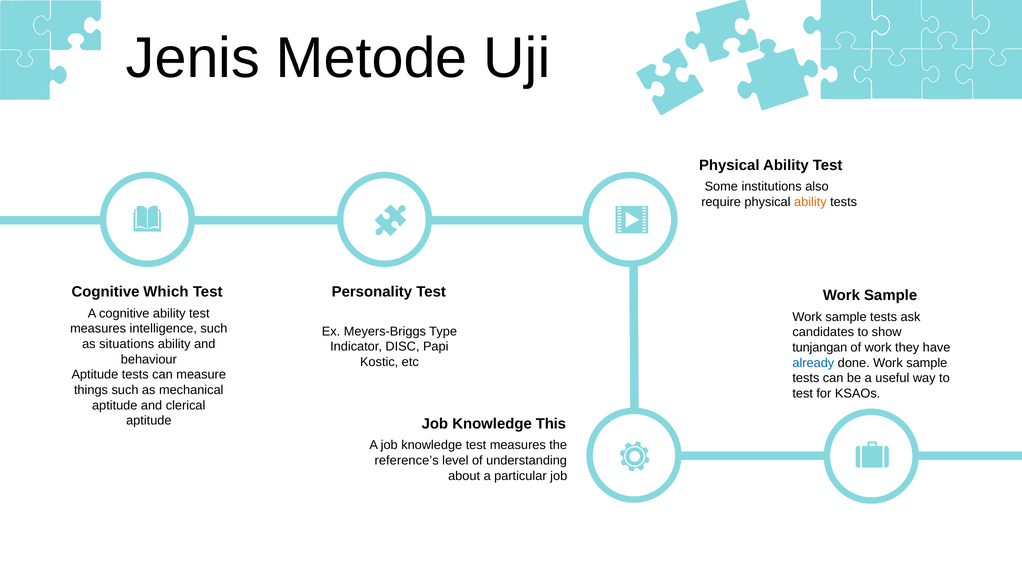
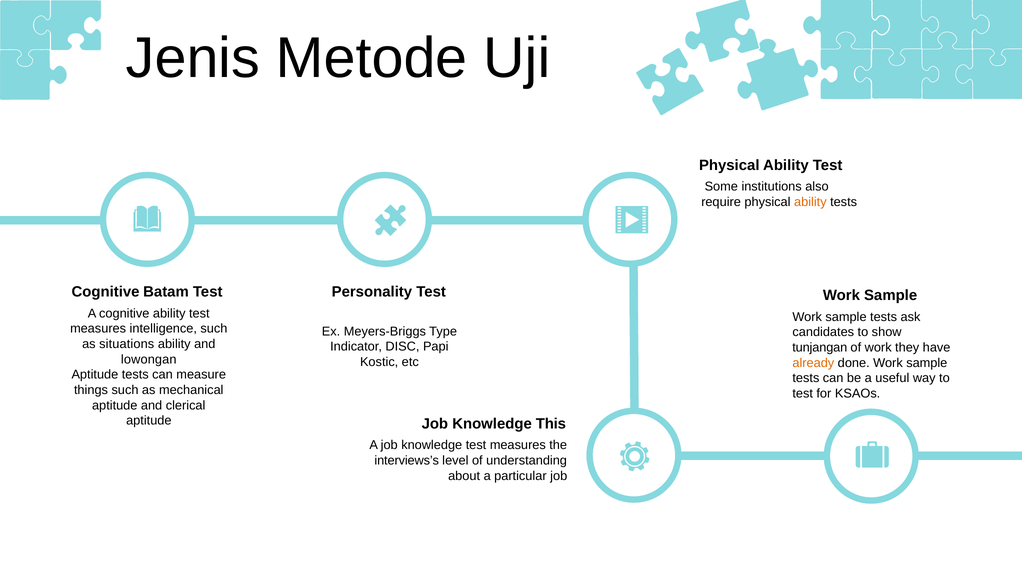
Which: Which -> Batam (166, 292)
behaviour: behaviour -> lowongan (149, 359)
already colour: blue -> orange (813, 363)
reference’s: reference’s -> interviews’s (407, 460)
